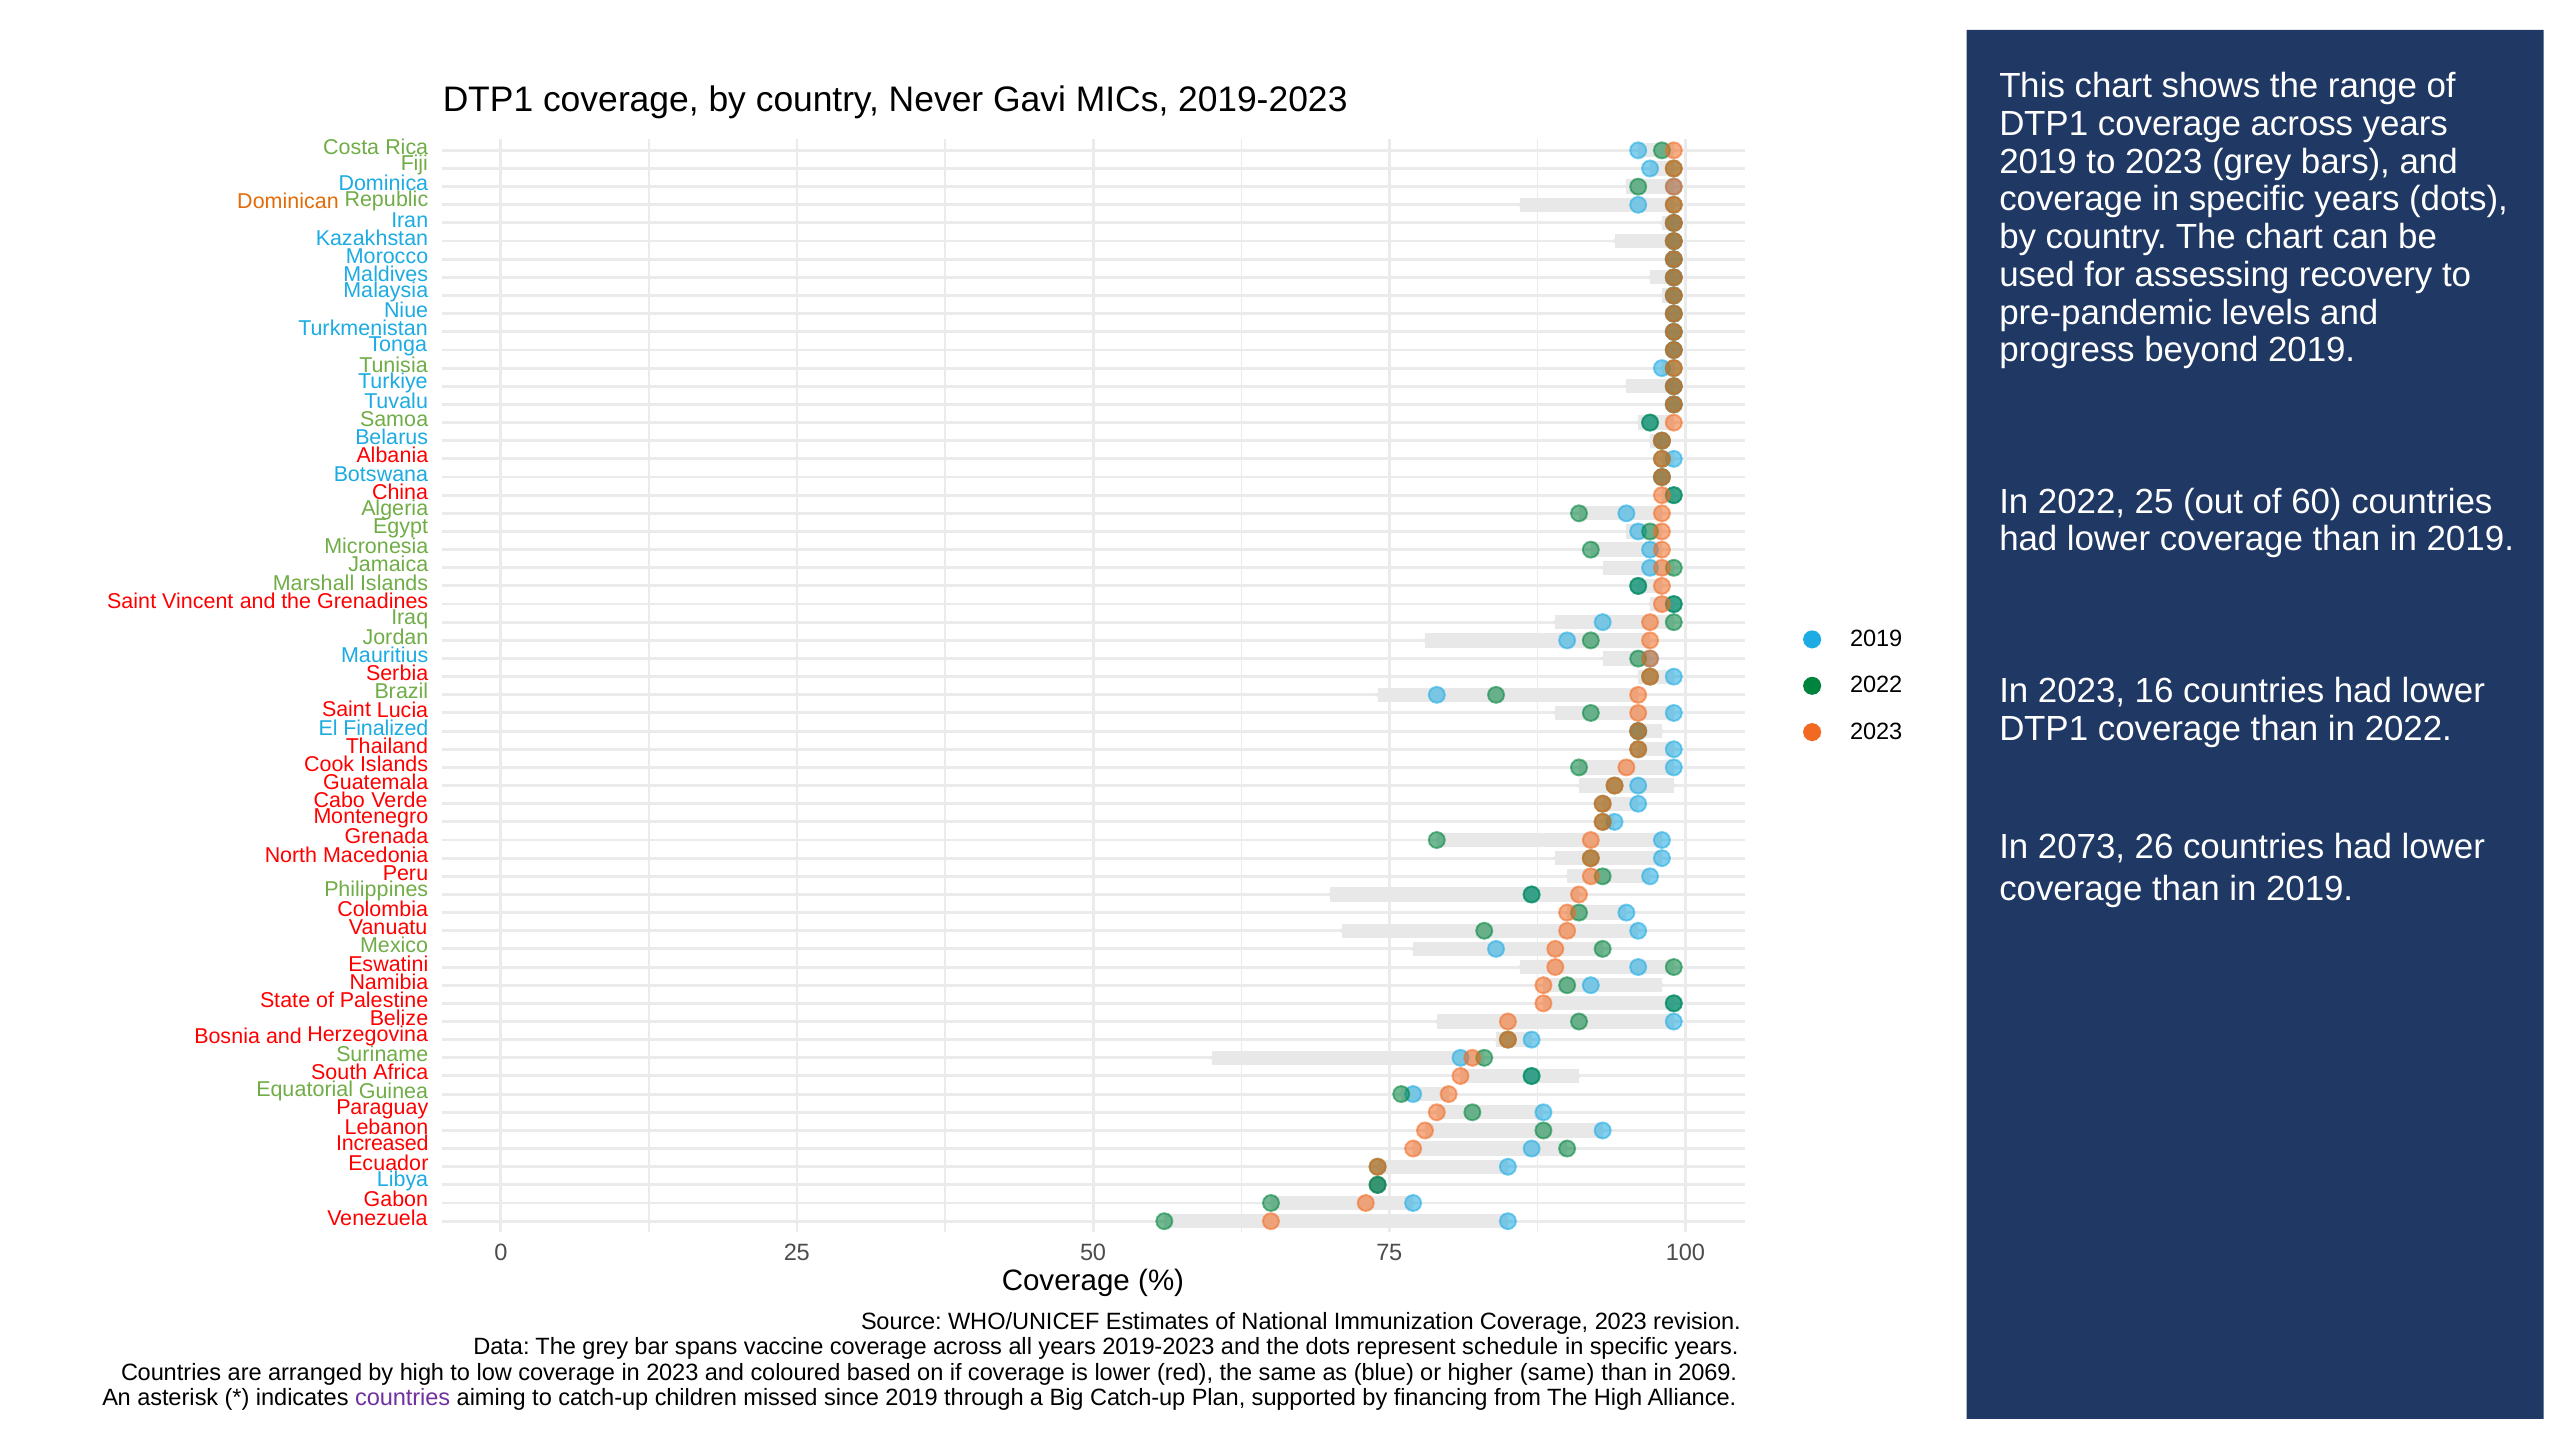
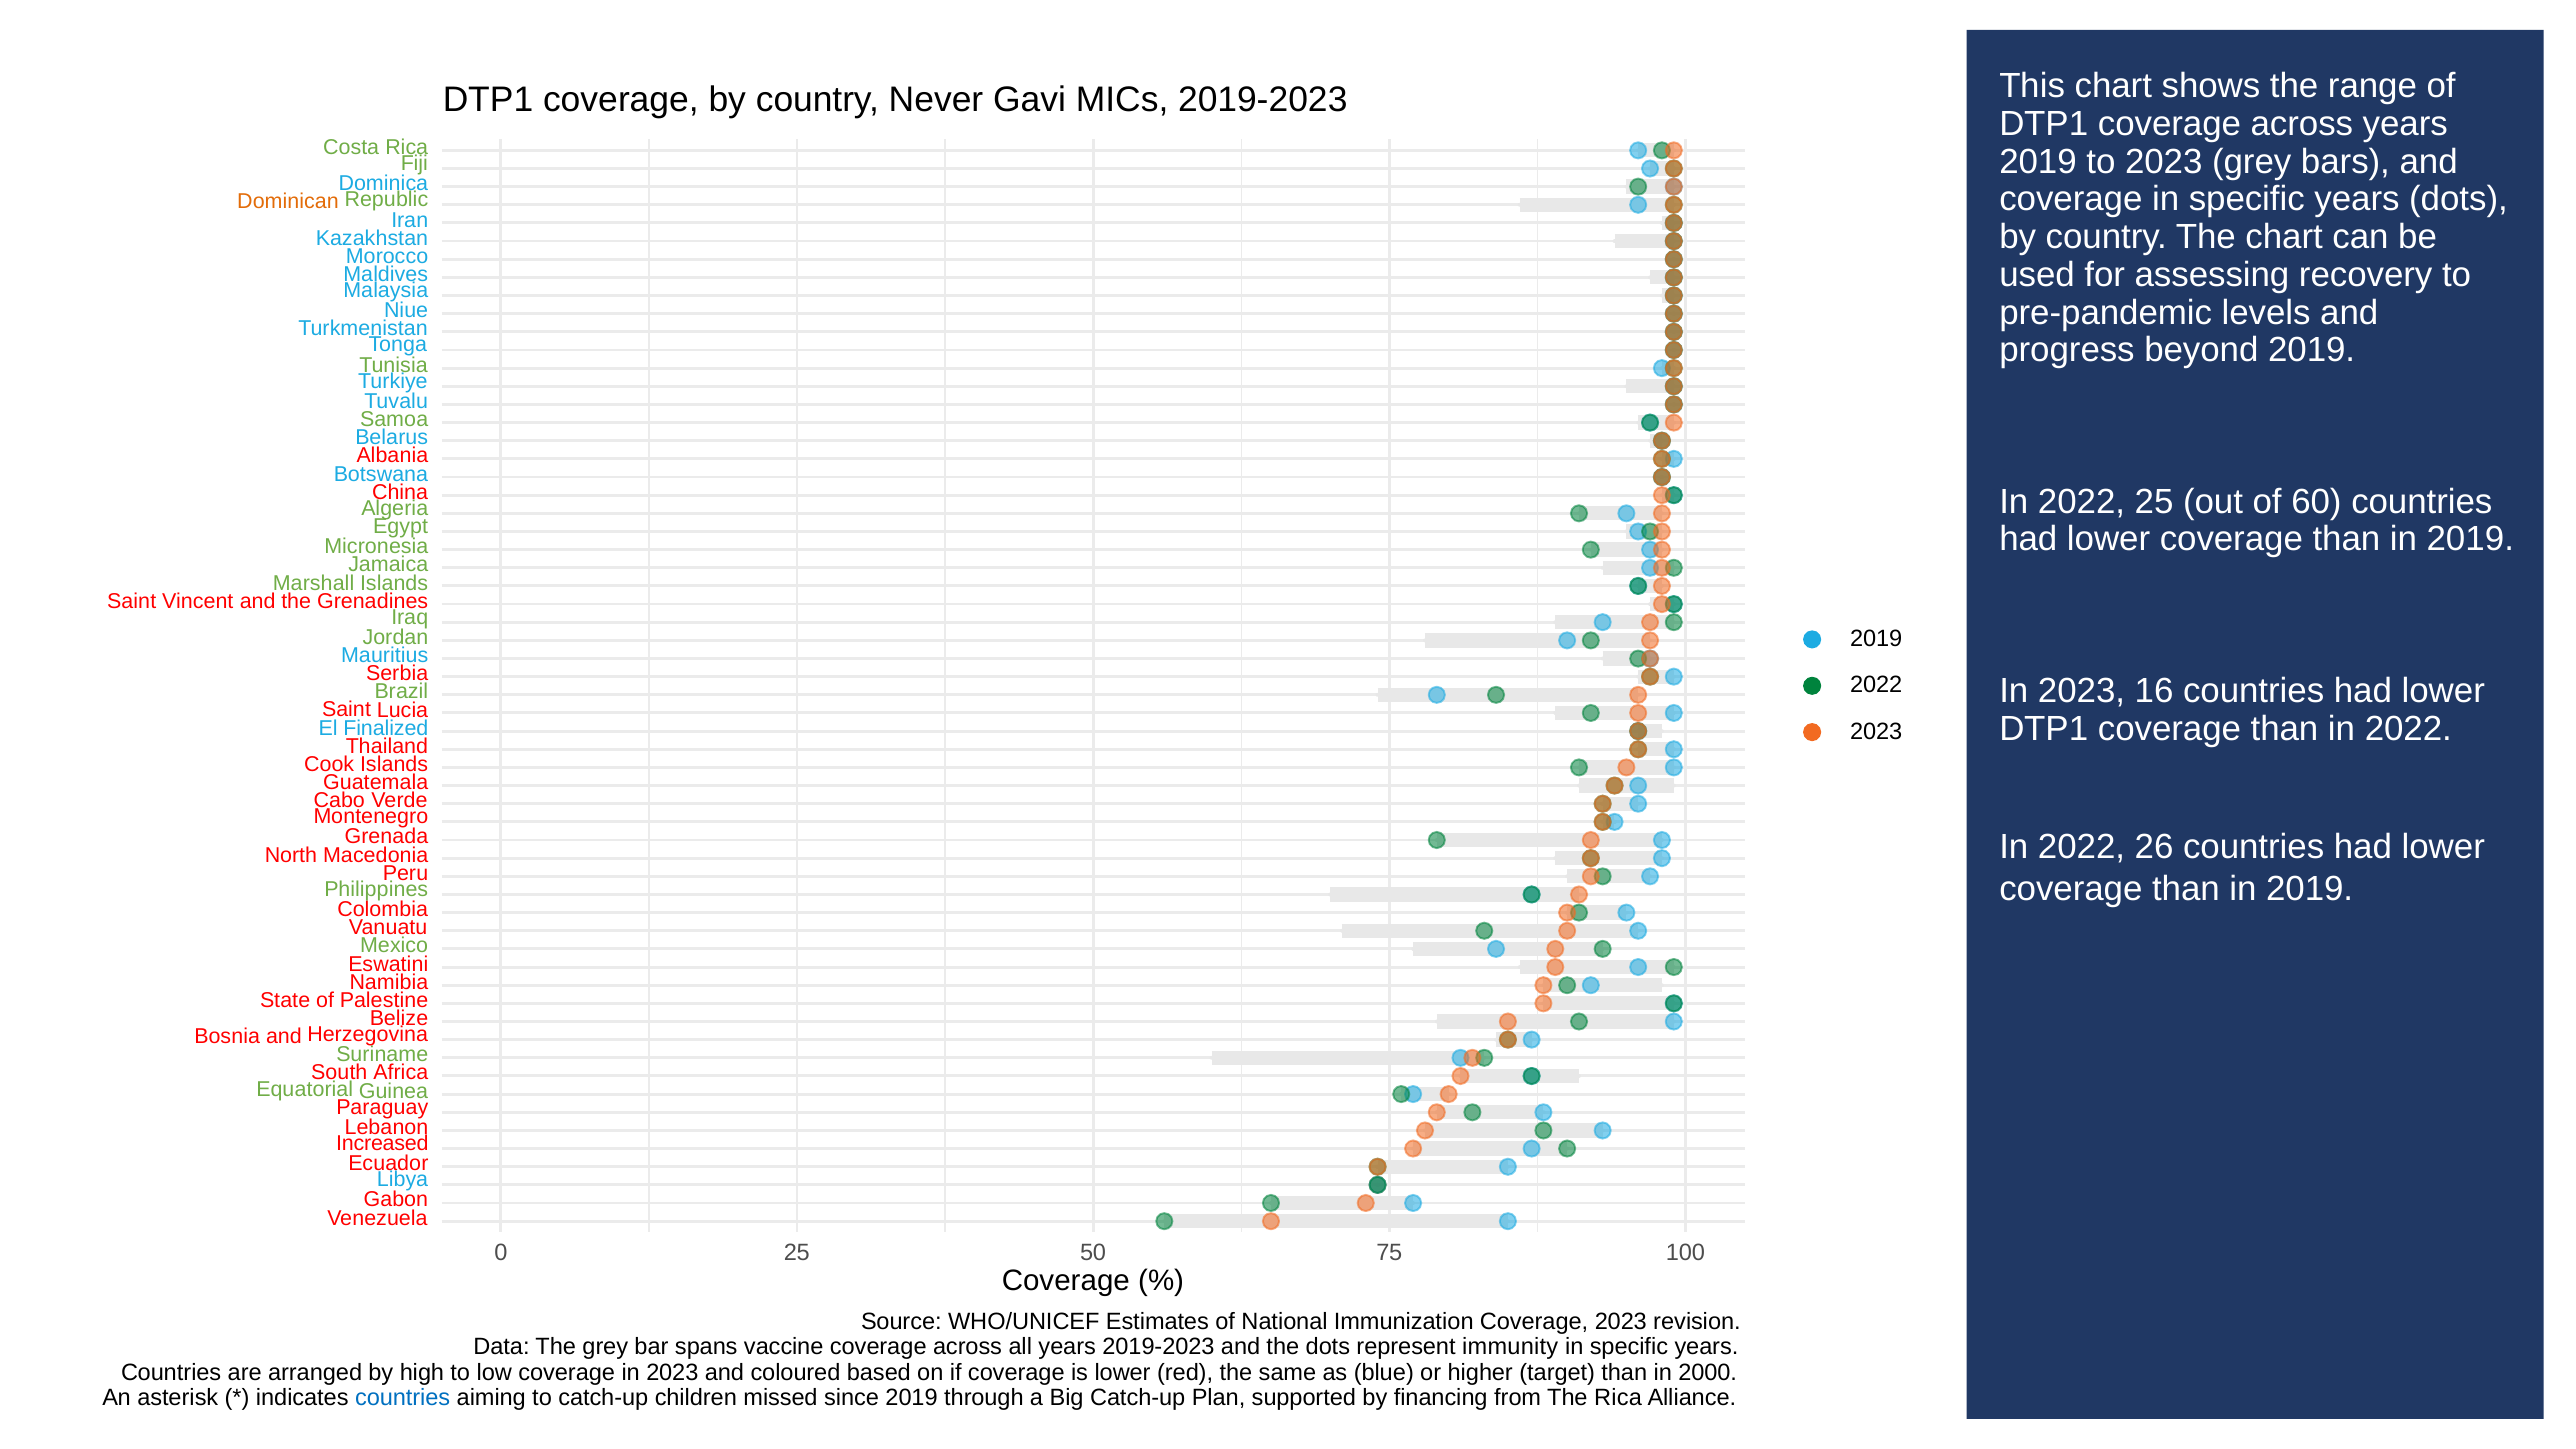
2073: 2073 -> 2022 (2082, 847)
schedule: schedule -> immunity (1510, 1347)
higher same: same -> target (1557, 1373)
2069: 2069 -> 2000 (1708, 1373)
countries colour: purple -> blue (403, 1398)
The High: High -> Rica (1618, 1398)
